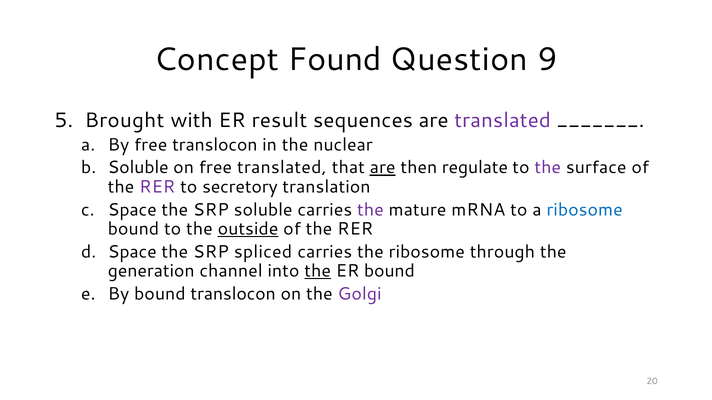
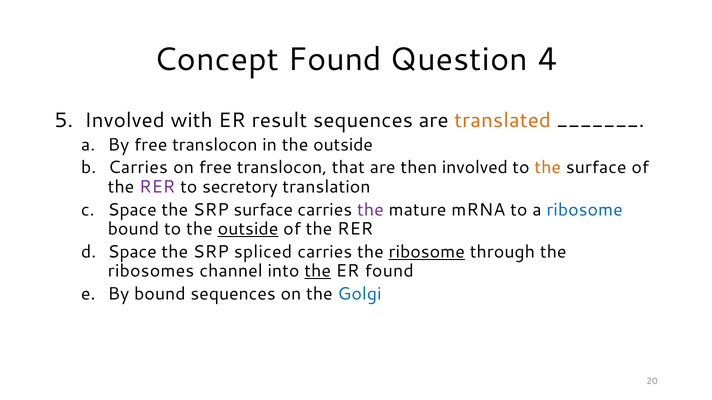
9: 9 -> 4 (547, 60)
5 Brought: Brought -> Involved (125, 120)
translated colour: purple -> orange (503, 120)
in the nuclear: nuclear -> outside (343, 145)
Soluble: Soluble -> Carries (138, 168)
on free translated: translated -> translocon (282, 168)
are underline: present -> none (383, 168)
then regulate: regulate -> involved (475, 168)
the colour: purple -> orange (548, 168)
SRP soluble: soluble -> surface (263, 210)
ribosome underline: none -> present (427, 252)
generation: generation -> ribosomes (151, 271)
ER bound: bound -> found (389, 271)
bound translocon: translocon -> sequences (233, 294)
Golgi colour: purple -> blue (360, 294)
